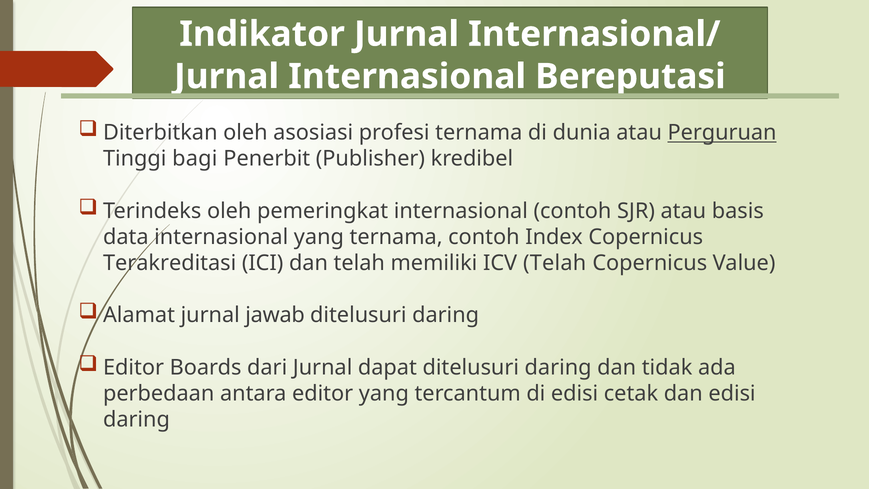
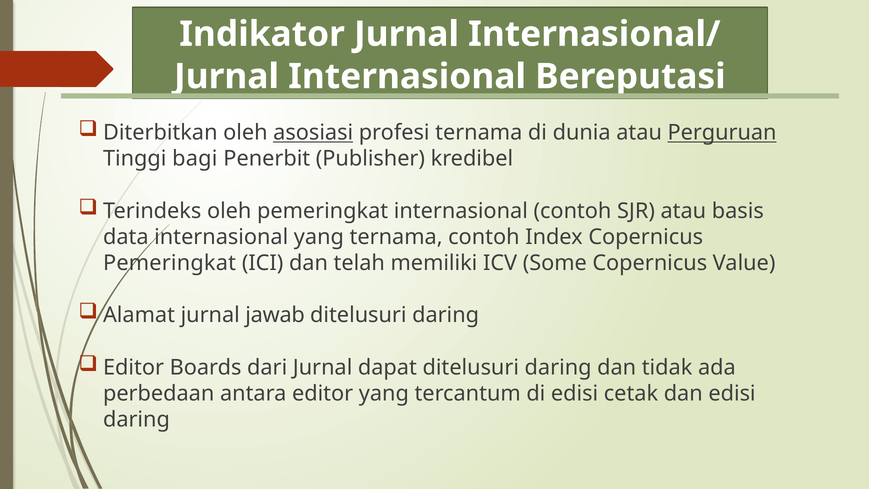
asosiasi underline: none -> present (313, 133)
Terakreditasi: Terakreditasi -> Pemeringkat (170, 263)
ICV Telah: Telah -> Some (555, 263)
